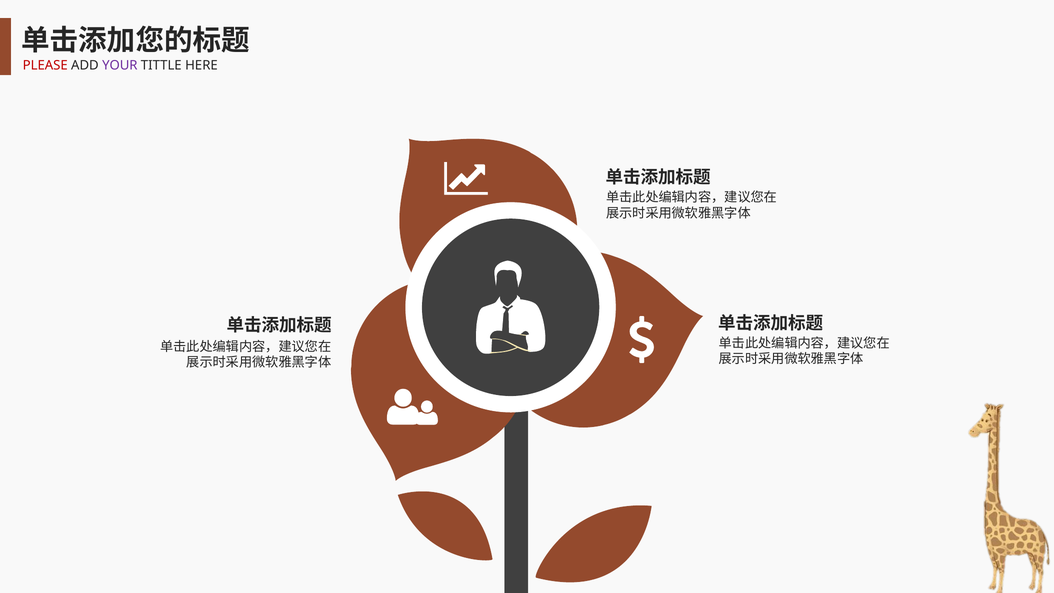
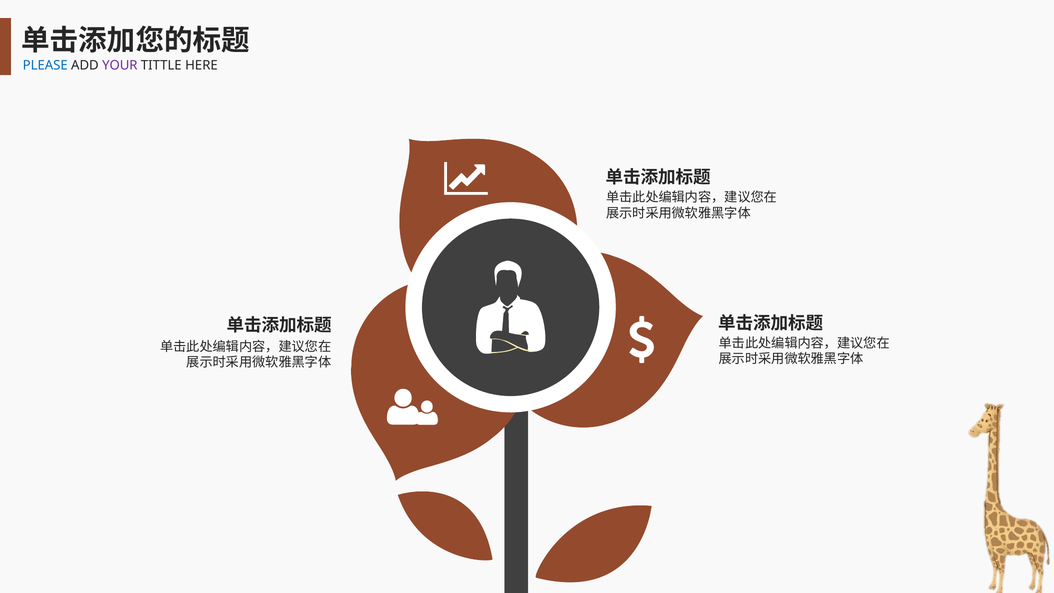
PLEASE colour: red -> blue (45, 65)
